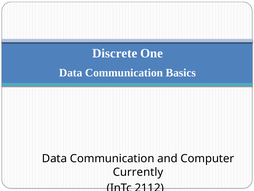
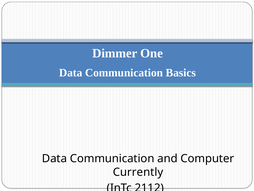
Discrete: Discrete -> Dimmer (115, 53)
